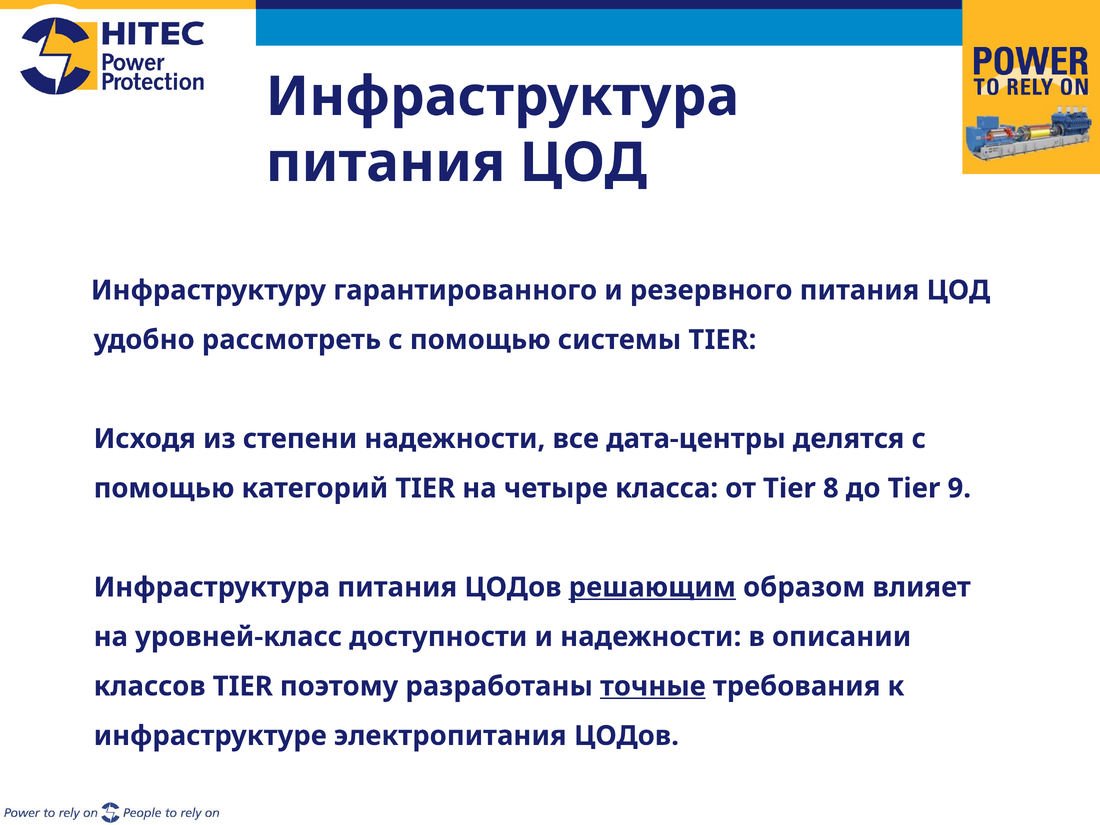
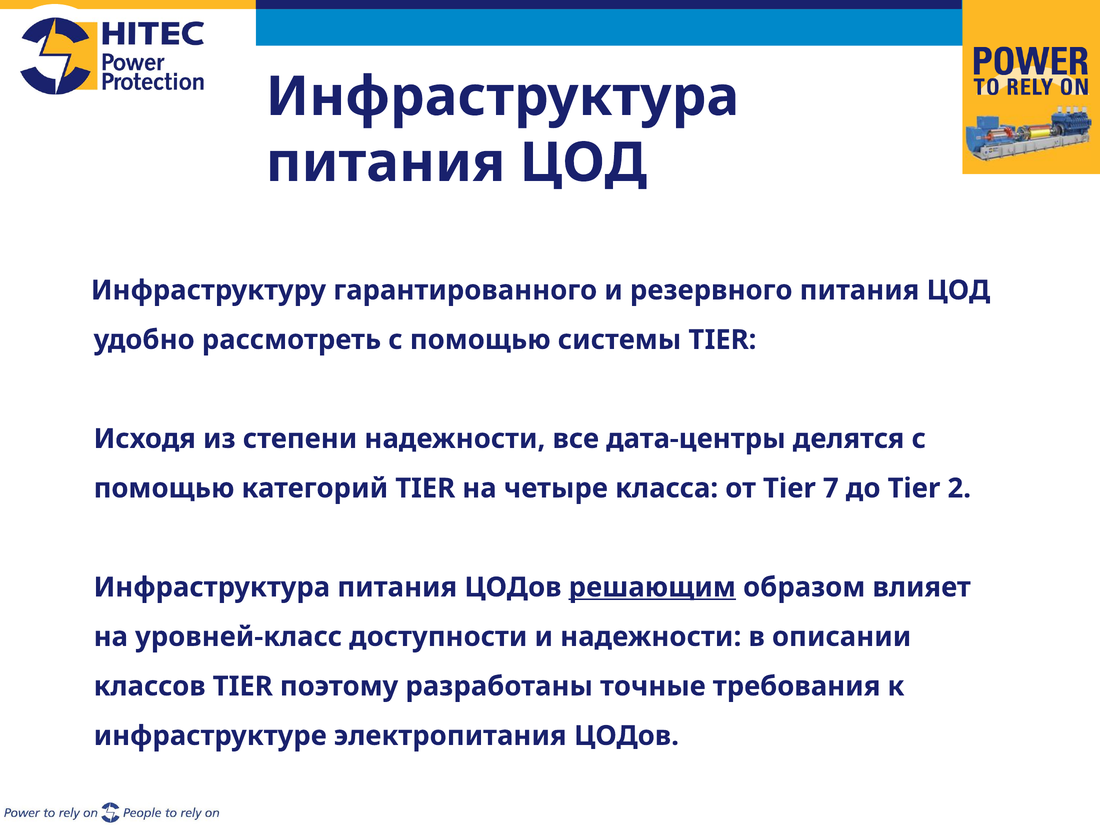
8: 8 -> 7 (831, 488)
9: 9 -> 2 (959, 488)
точные underline: present -> none (653, 686)
